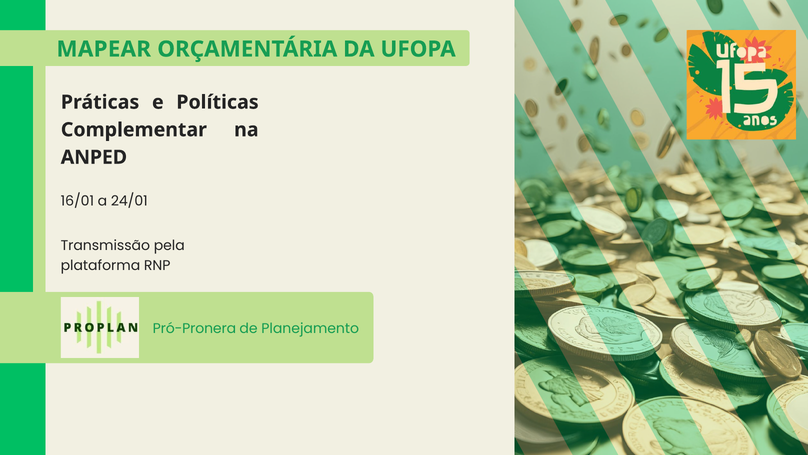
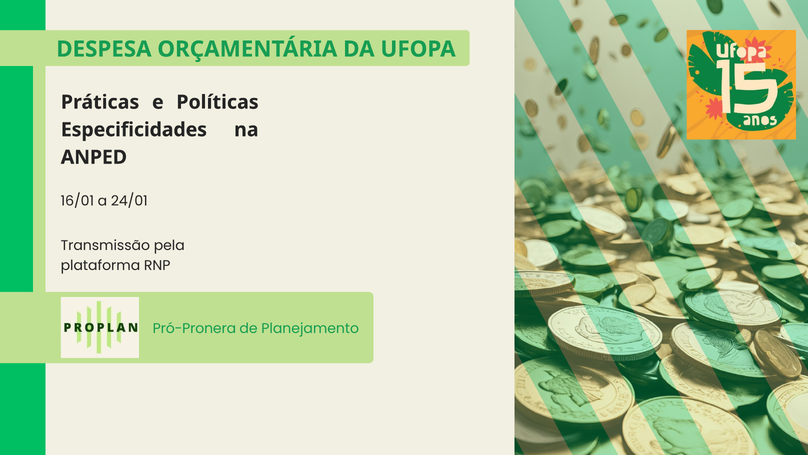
MAPEAR: MAPEAR -> DESPESA (104, 49)
Complementar: Complementar -> Especificidades (134, 130)
